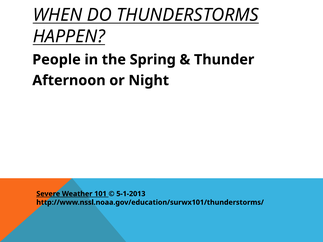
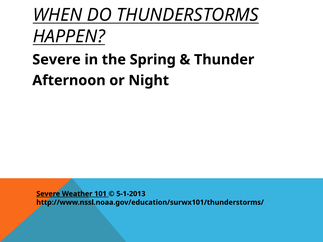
People: People -> Severe (56, 60)
